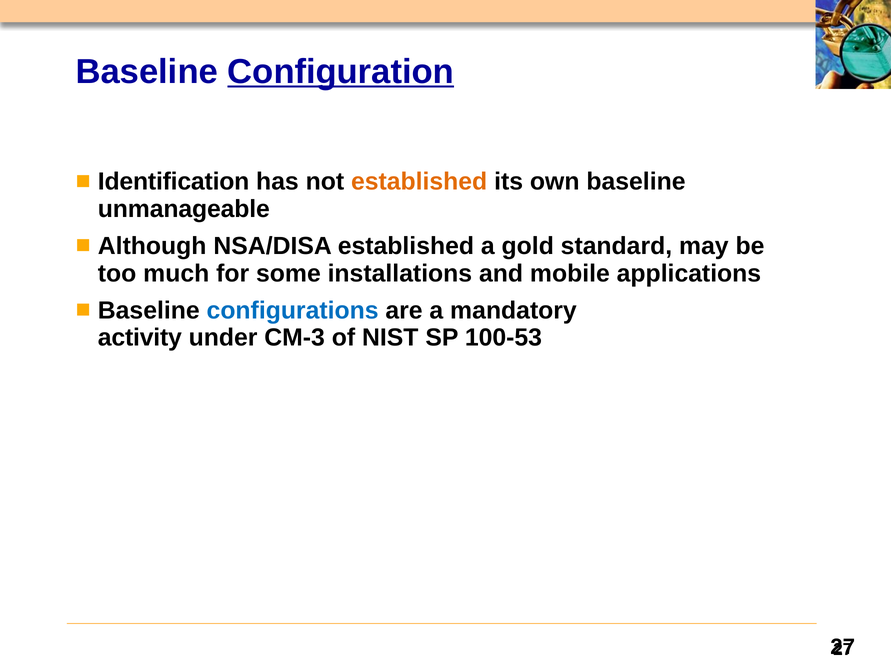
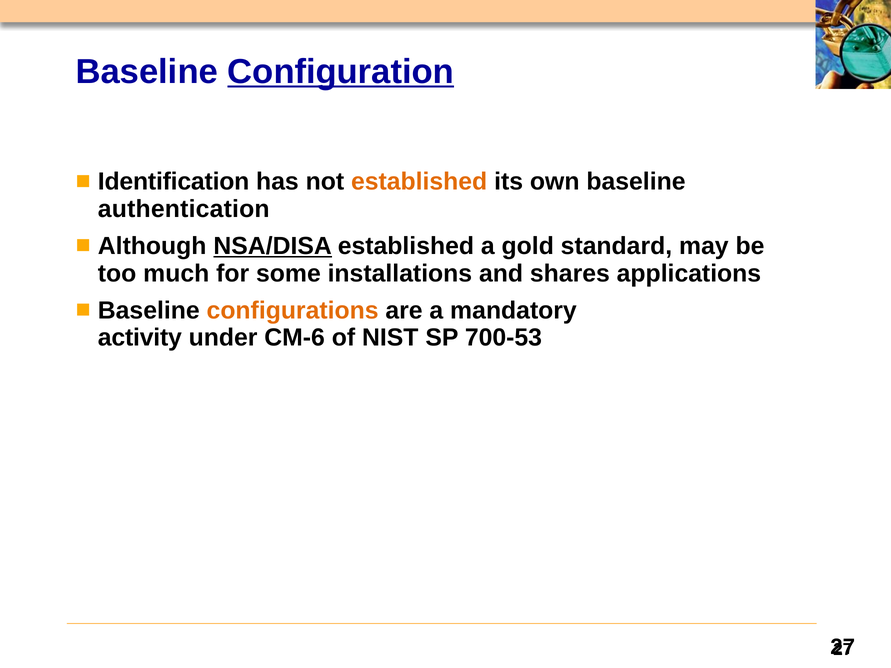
unmanageable: unmanageable -> authentication (184, 209)
NSA/DISA underline: none -> present (273, 246)
mobile: mobile -> shares (570, 273)
configurations colour: blue -> orange (293, 311)
CM-3: CM-3 -> CM-6 (295, 338)
100-53: 100-53 -> 700-53 (503, 338)
